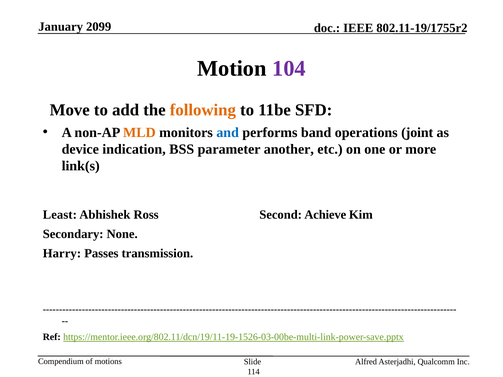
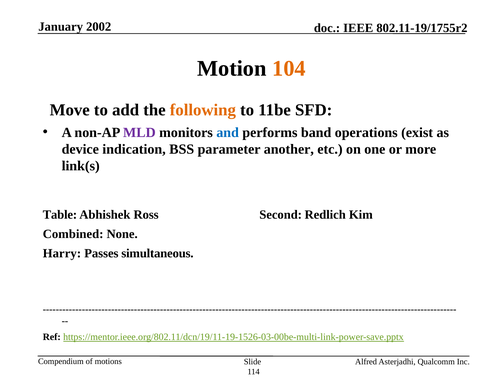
2099: 2099 -> 2002 (99, 27)
104 colour: purple -> orange (289, 69)
MLD colour: orange -> purple (139, 133)
joint: joint -> exist (417, 133)
Least: Least -> Table (60, 215)
Achieve: Achieve -> Redlich (325, 215)
Secondary: Secondary -> Combined (73, 234)
transmission: transmission -> simultaneous (157, 253)
